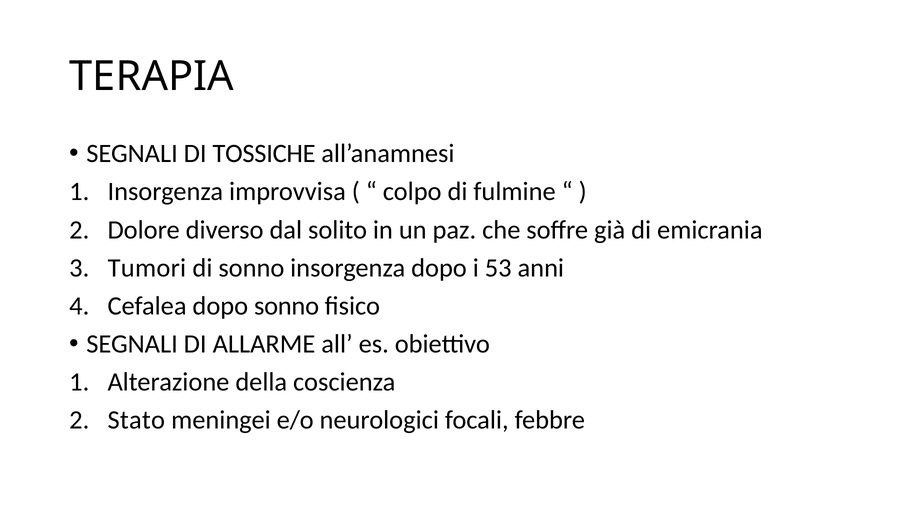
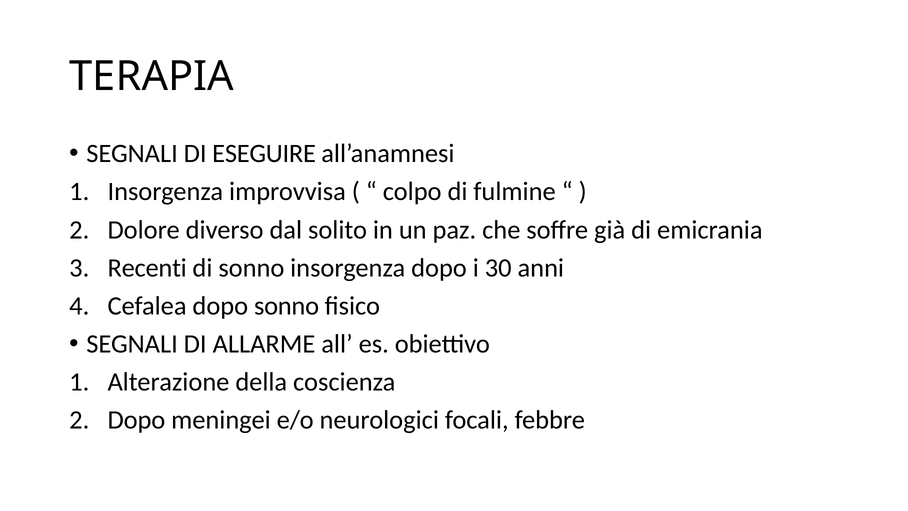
TOSSICHE: TOSSICHE -> ESEGUIRE (264, 154)
Tumori: Tumori -> Recenti (147, 268)
53: 53 -> 30 (498, 268)
Stato: Stato -> Dopo (136, 420)
